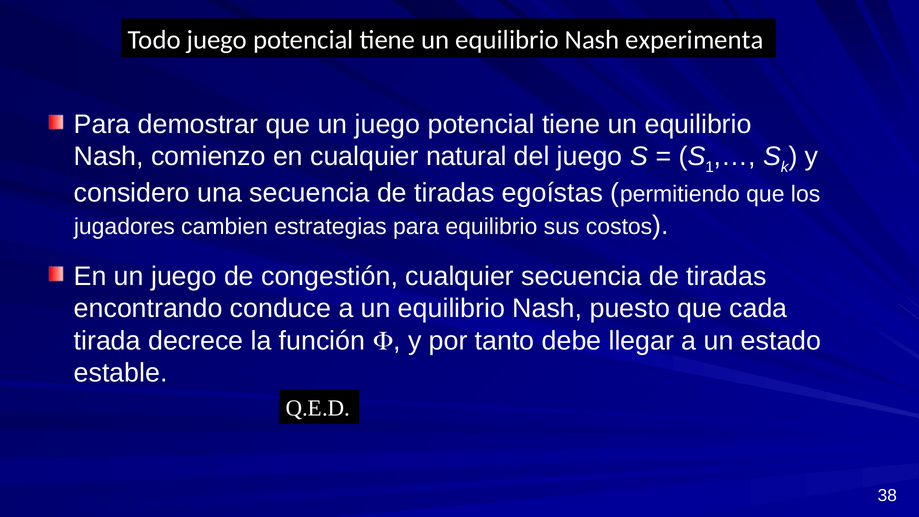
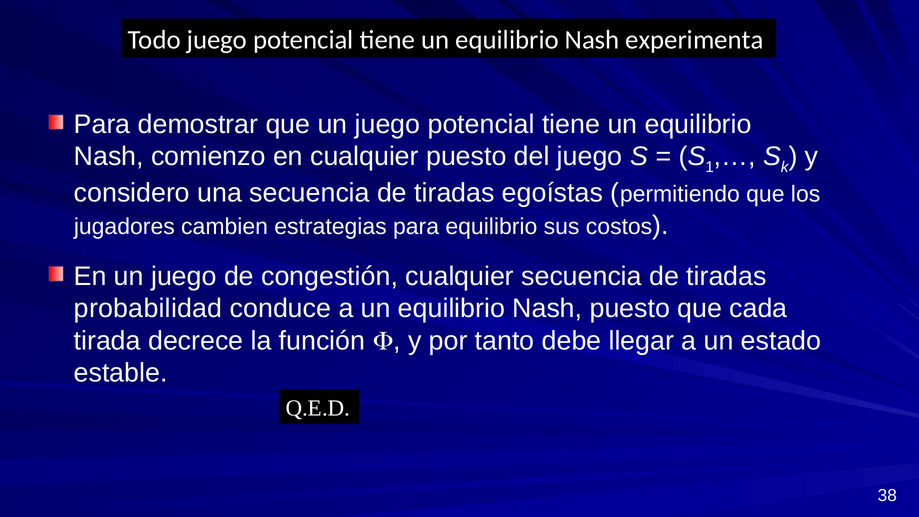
cualquier natural: natural -> puesto (466, 157)
encontrando: encontrando -> probabilidad (148, 308)
